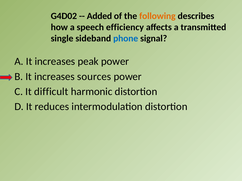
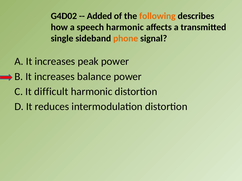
speech efficiency: efficiency -> harmonic (125, 27)
phone colour: blue -> orange (126, 39)
sources: sources -> balance (94, 77)
